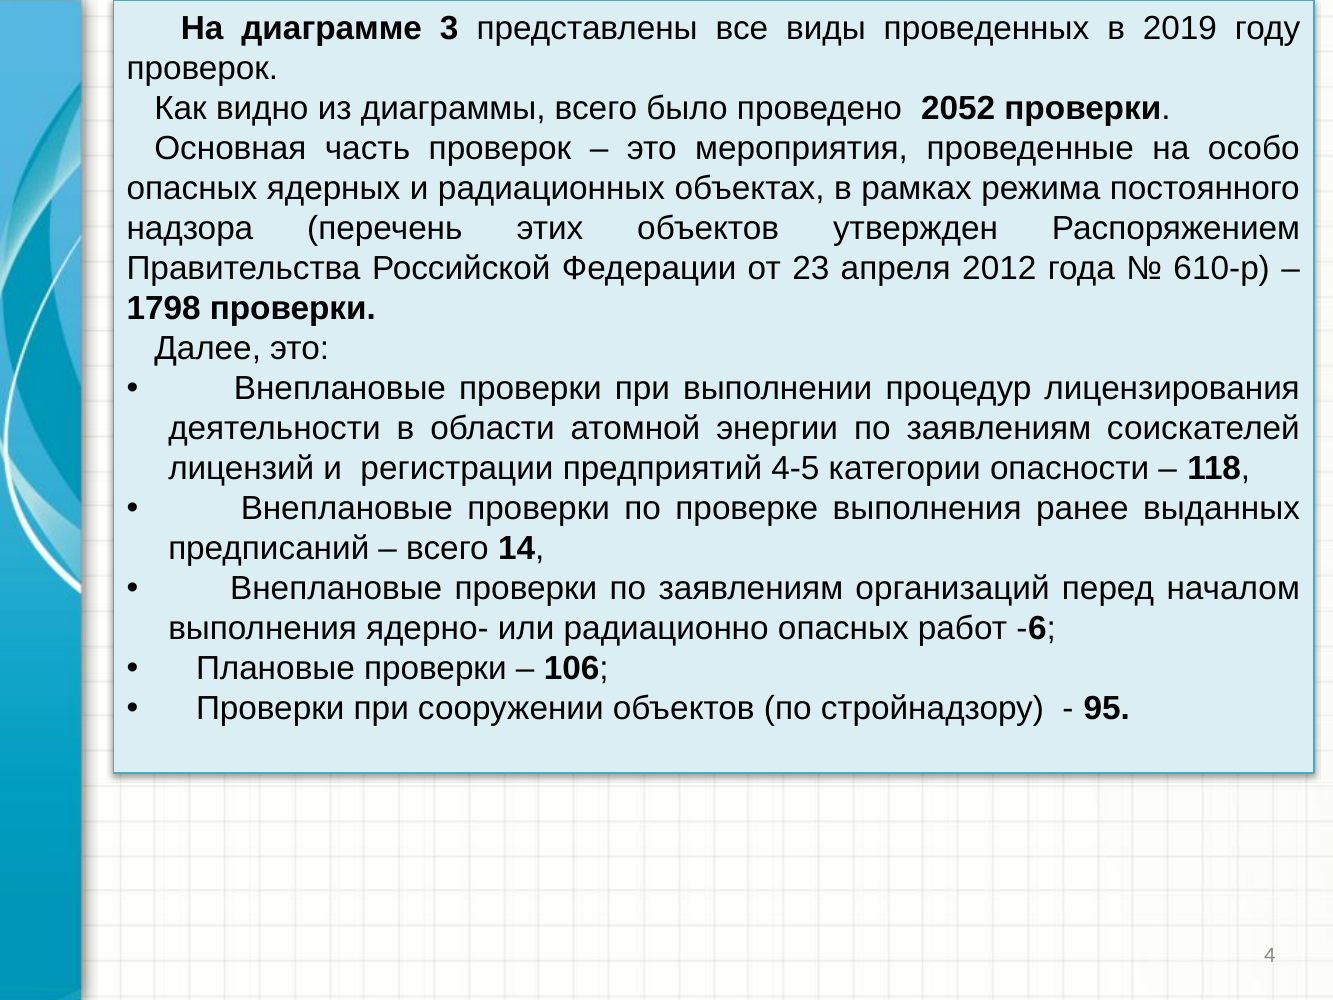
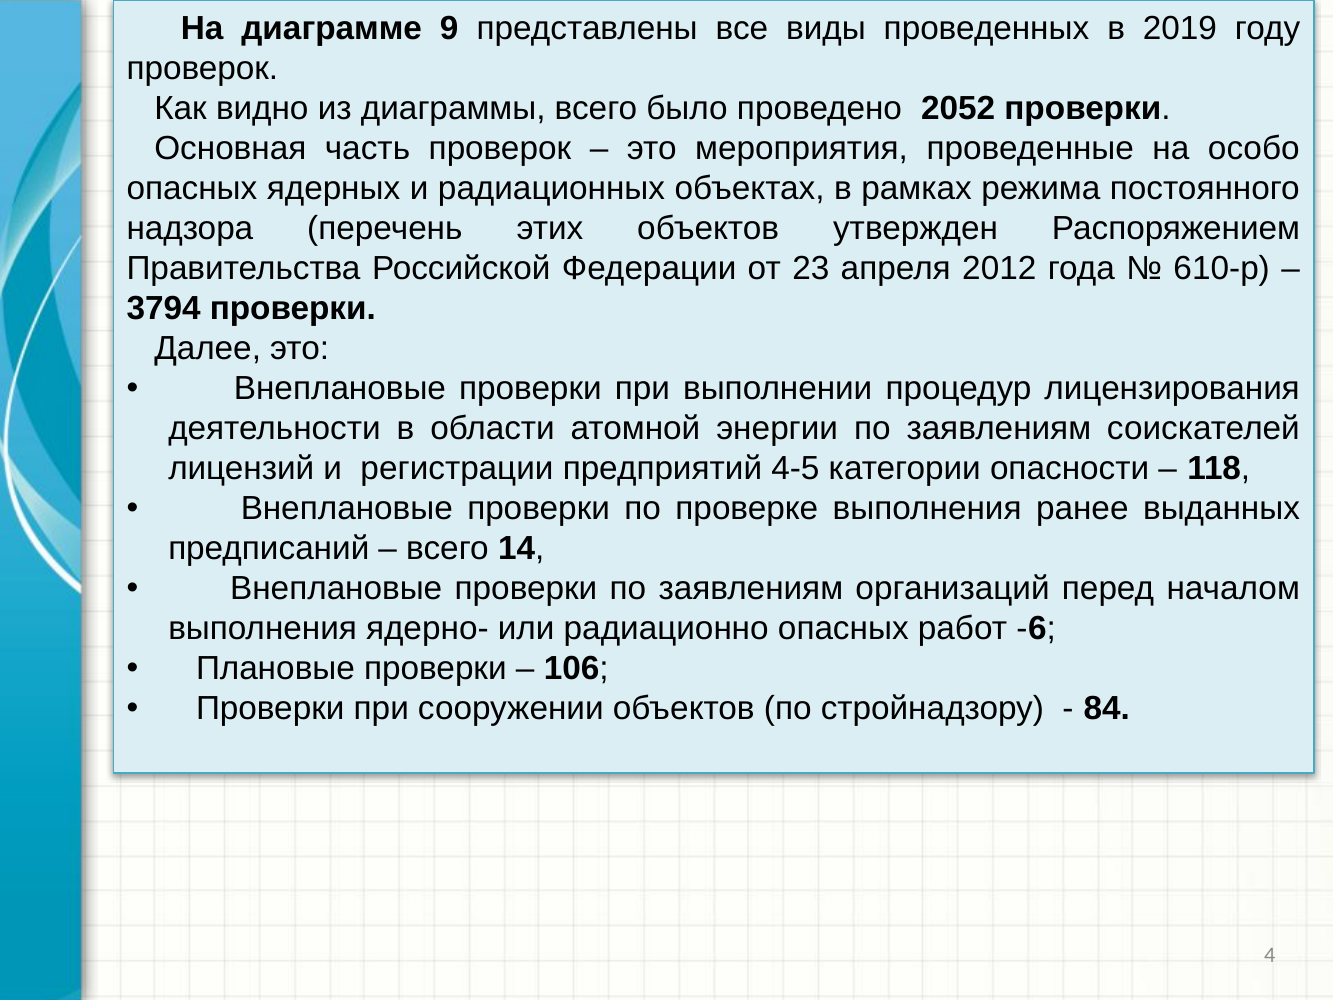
3: 3 -> 9 (449, 29)
1798: 1798 -> 3794 (164, 309)
95: 95 -> 84 (1107, 709)
